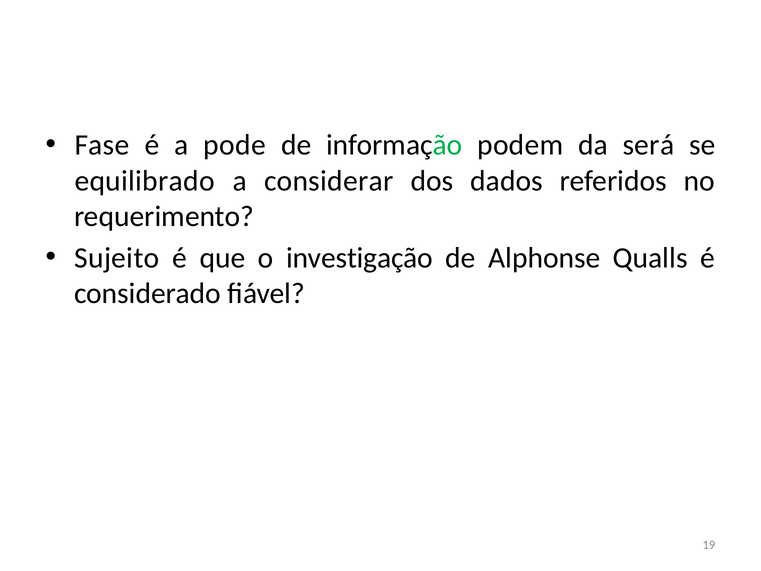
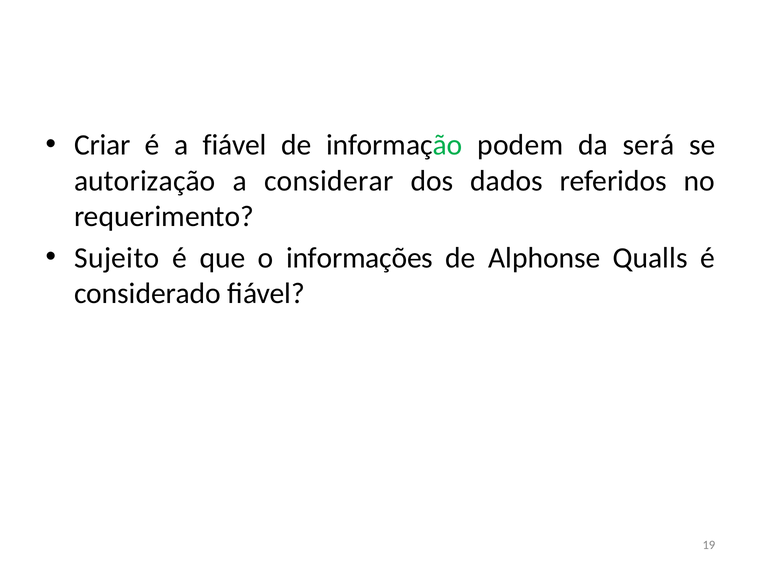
Fase: Fase -> Criar (102, 145)
a pode: pode -> fiável (235, 145)
equilibrado: equilibrado -> autorização (145, 181)
investigação: investigação -> informações (360, 258)
